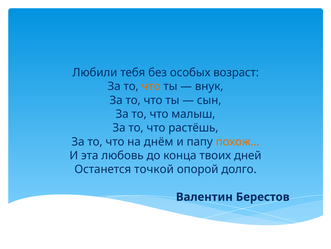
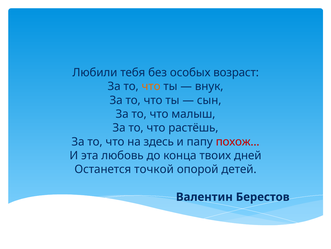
днём: днём -> здесь (159, 141)
похож colour: orange -> red (238, 141)
долго: долго -> детей (239, 169)
